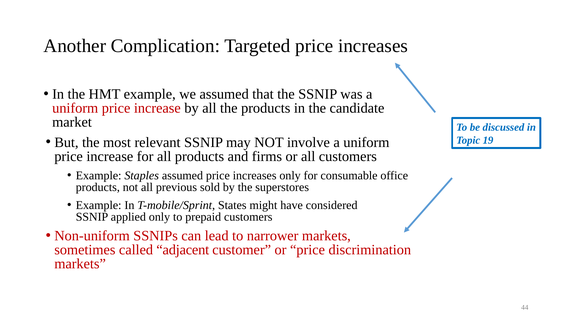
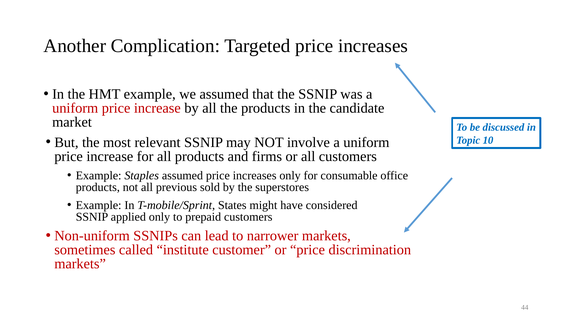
19: 19 -> 10 (488, 140)
adjacent: adjacent -> institute (183, 250)
